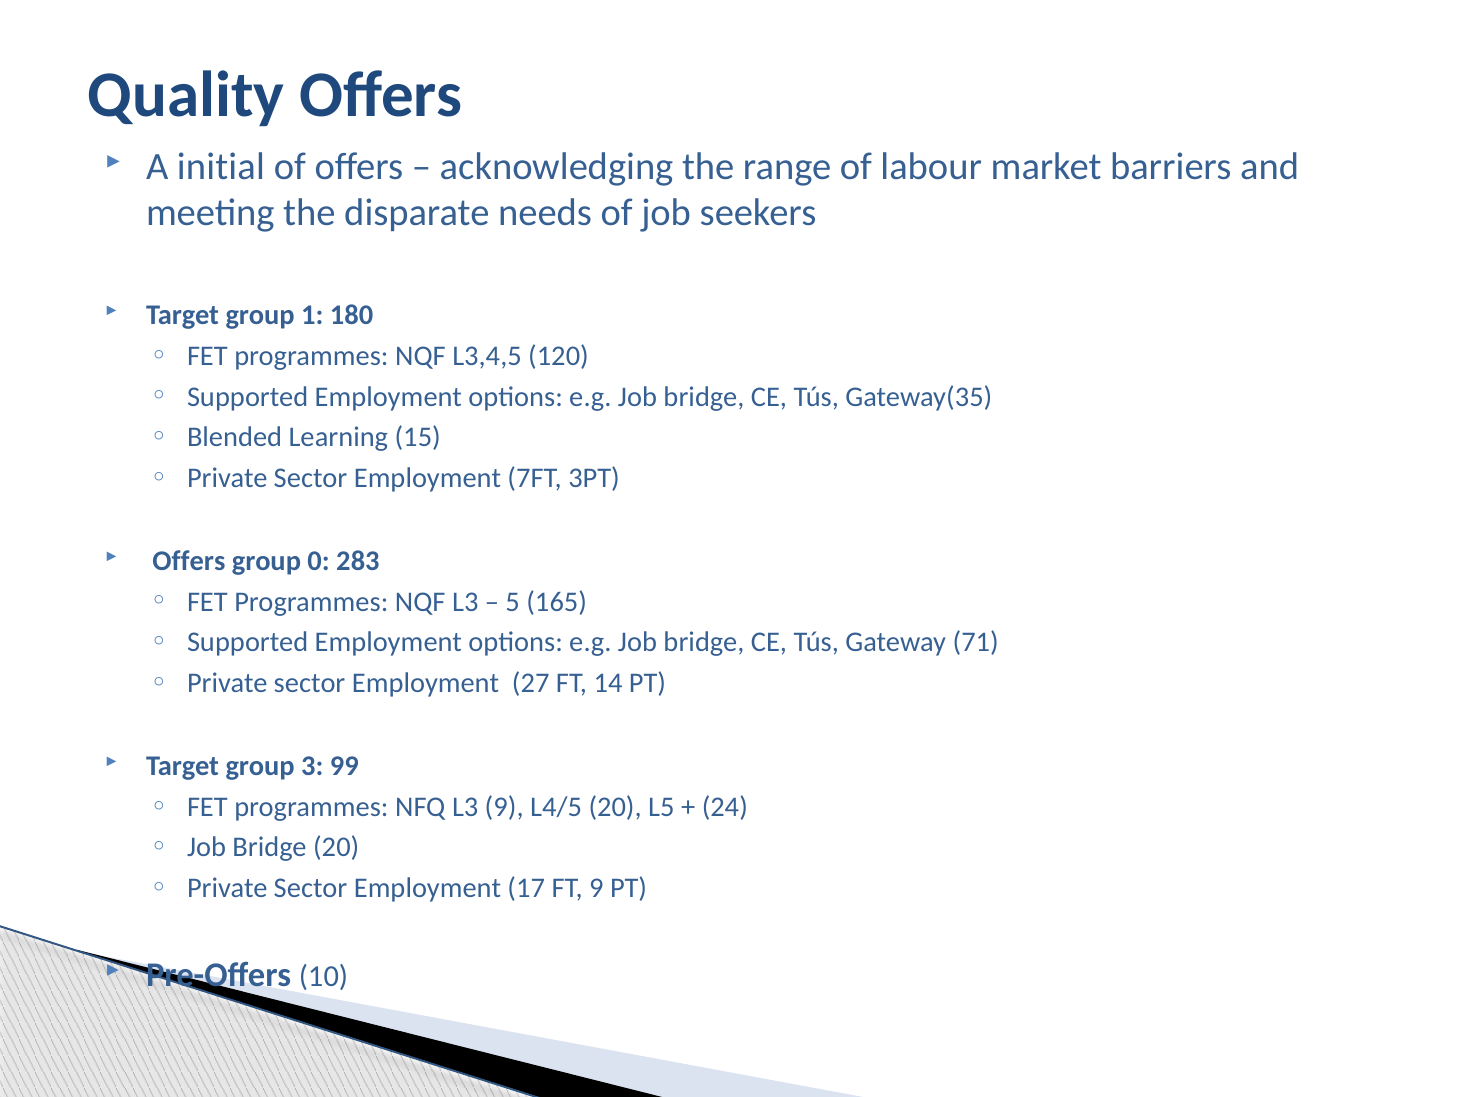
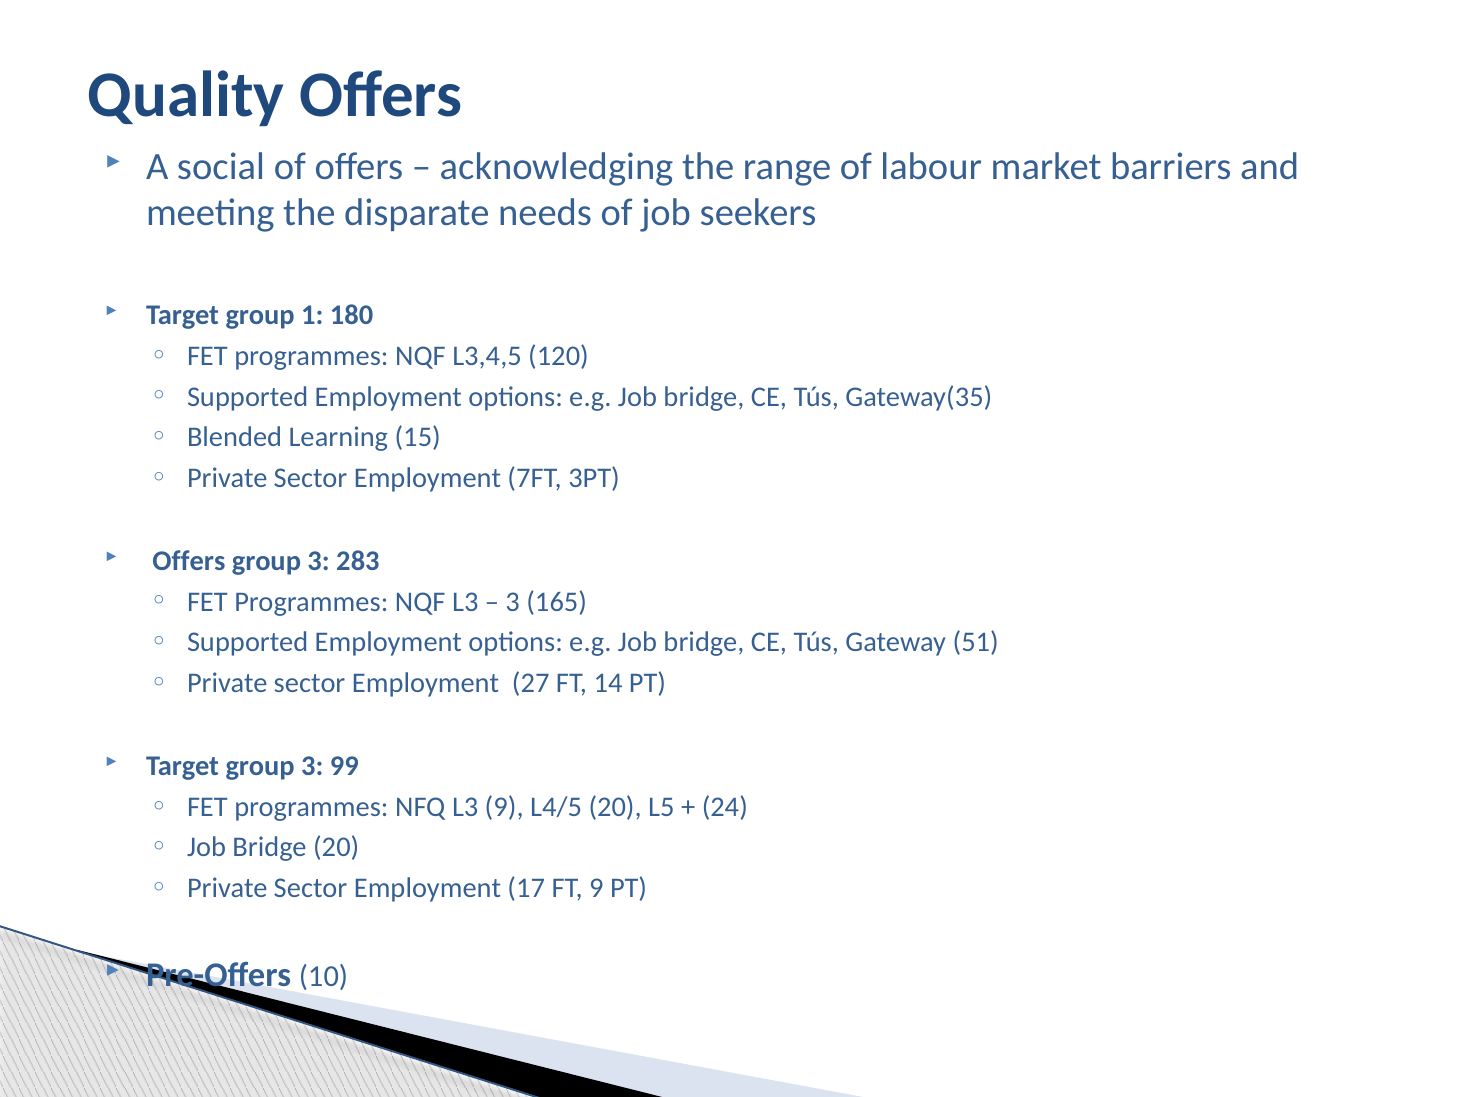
initial: initial -> social (221, 167)
0: 0 -> 3 (319, 561)
5: 5 -> 3 (513, 602)
71: 71 -> 51 (976, 643)
